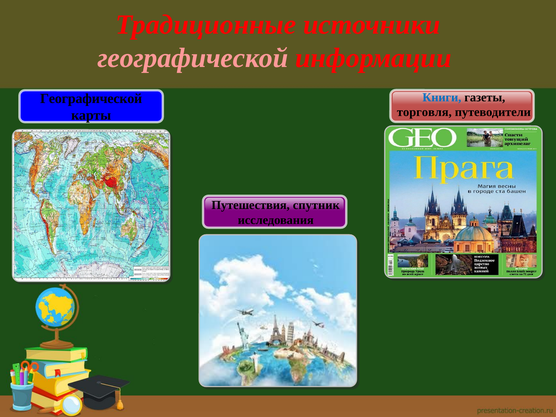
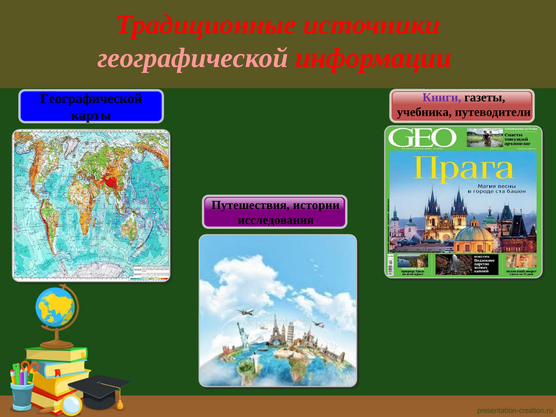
Книги colour: blue -> purple (442, 97)
торговля: торговля -> учебника (424, 112)
спутник: спутник -> истории (316, 205)
